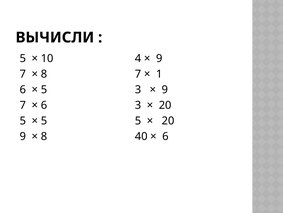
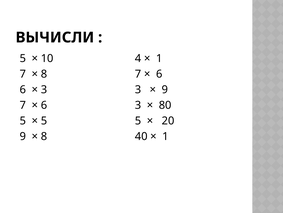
9: 9 -> 1 (159, 58)
1: 1 -> 6 (159, 74)
5: 5 -> 3 (44, 89)
20: 20 -> 80 (165, 105)
6: 6 -> 1 (165, 136)
